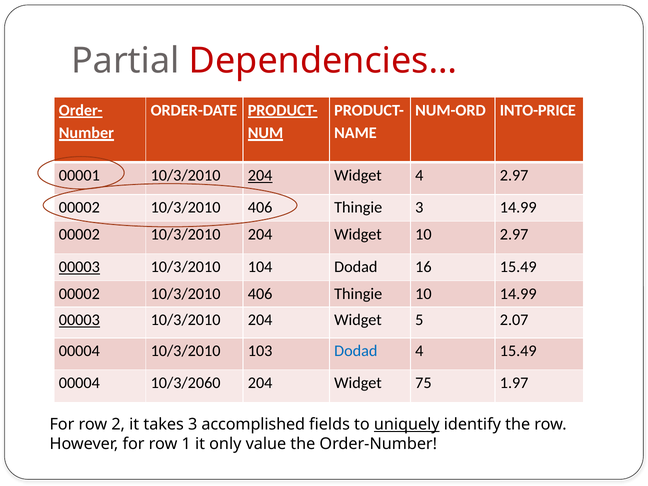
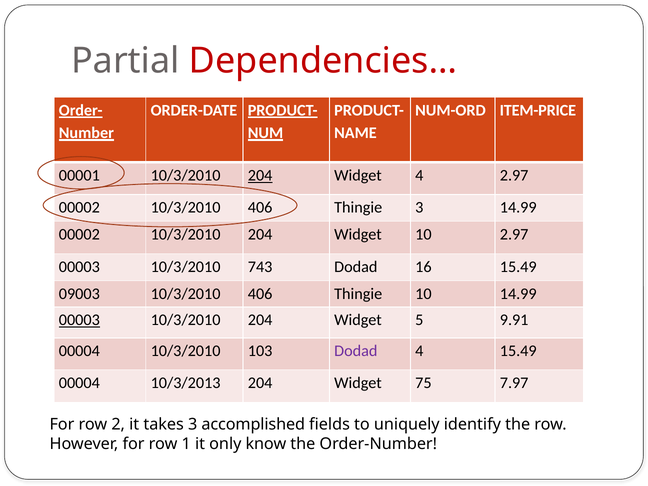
INTO-PRICE: INTO-PRICE -> ITEM-PRICE (538, 110)
00003 underline: present -> none (79, 267)
104: 104 -> 743 (260, 267)
00002: 00002 -> 09003 (79, 294)
2.07: 2.07 -> 9.91 (514, 320)
Dodad colour: blue -> purple (356, 351)
10/3/2060: 10/3/2060 -> 10/3/2013 (186, 383)
1.97: 1.97 -> 7.97 (514, 383)
uniquely underline: present -> none (407, 424)
value: value -> know (266, 444)
